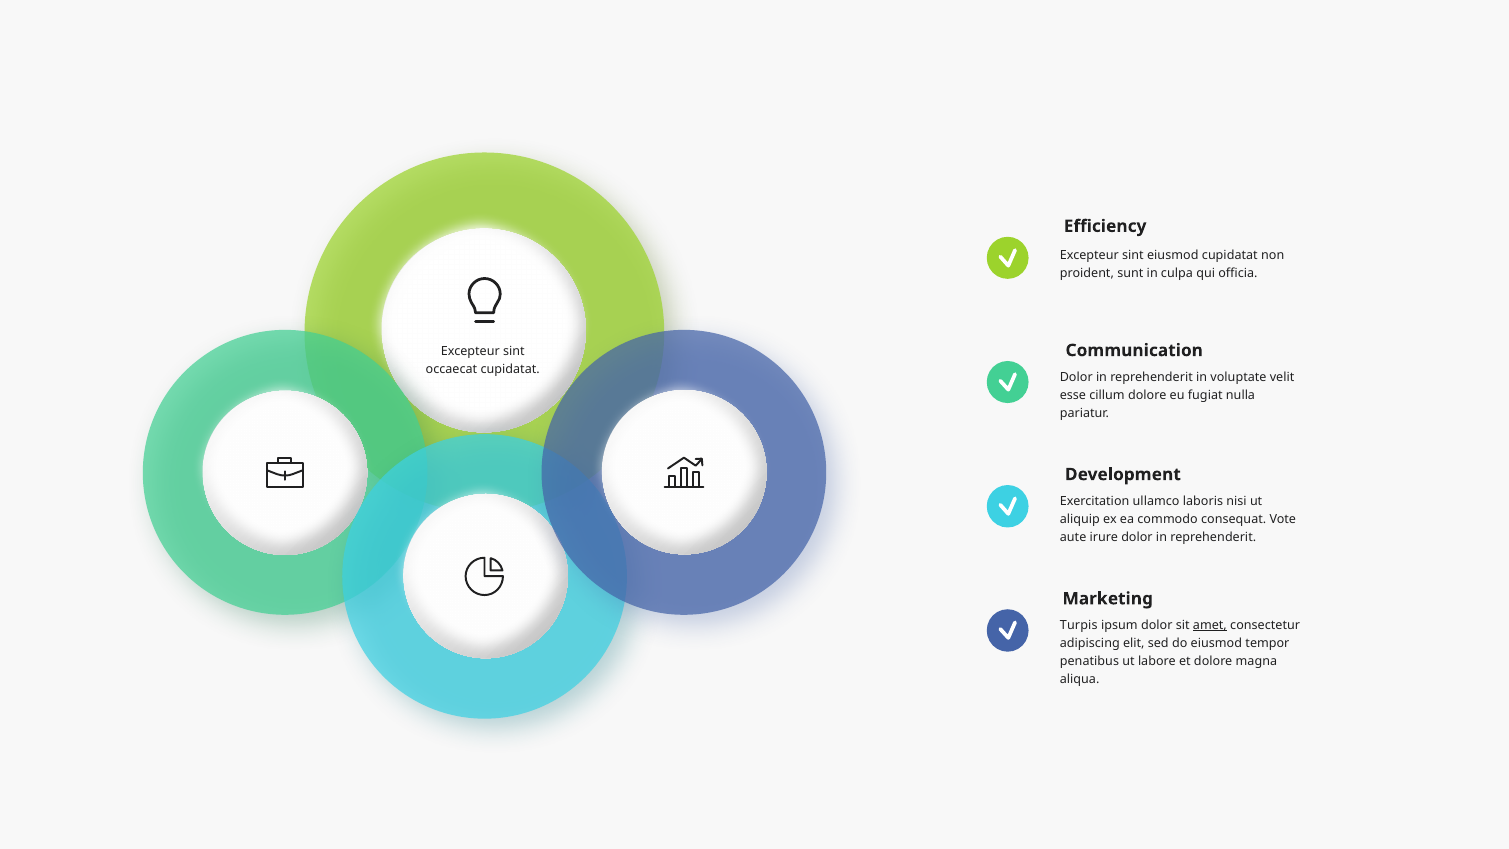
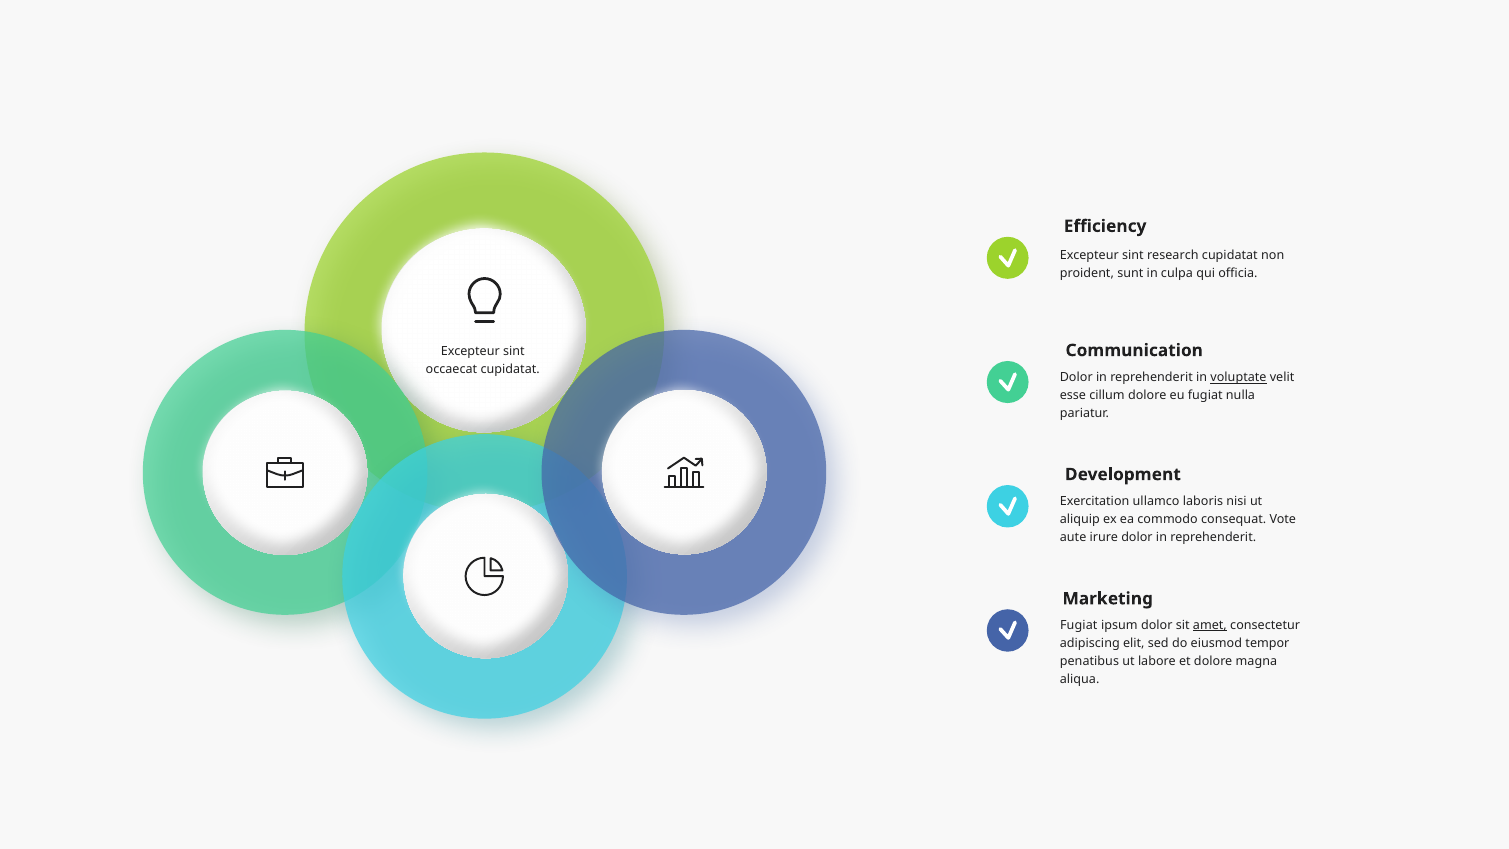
sint eiusmod: eiusmod -> research (1173, 256)
voluptate underline: none -> present (1238, 377)
Turpis: Turpis -> Fugiat (1079, 625)
